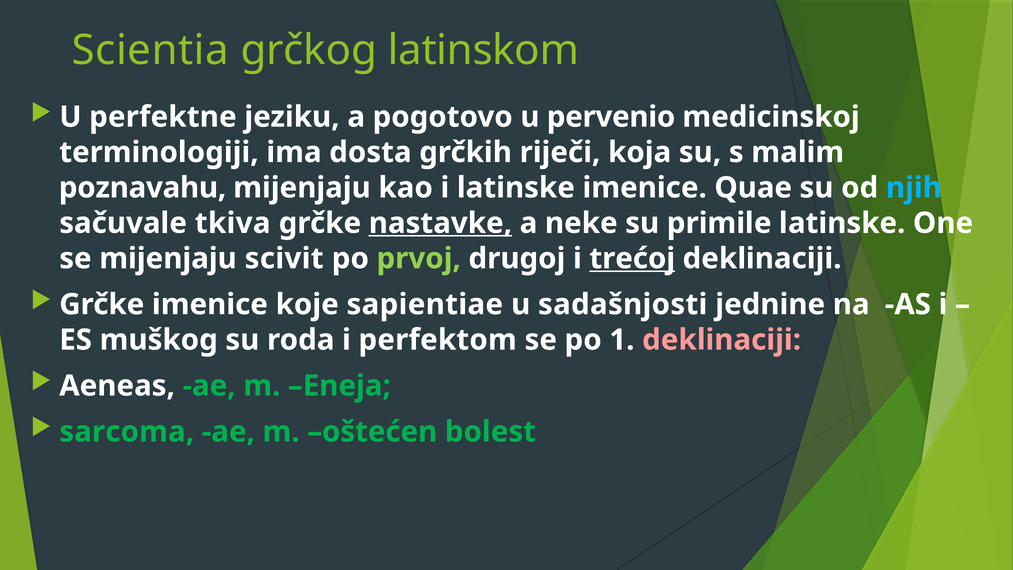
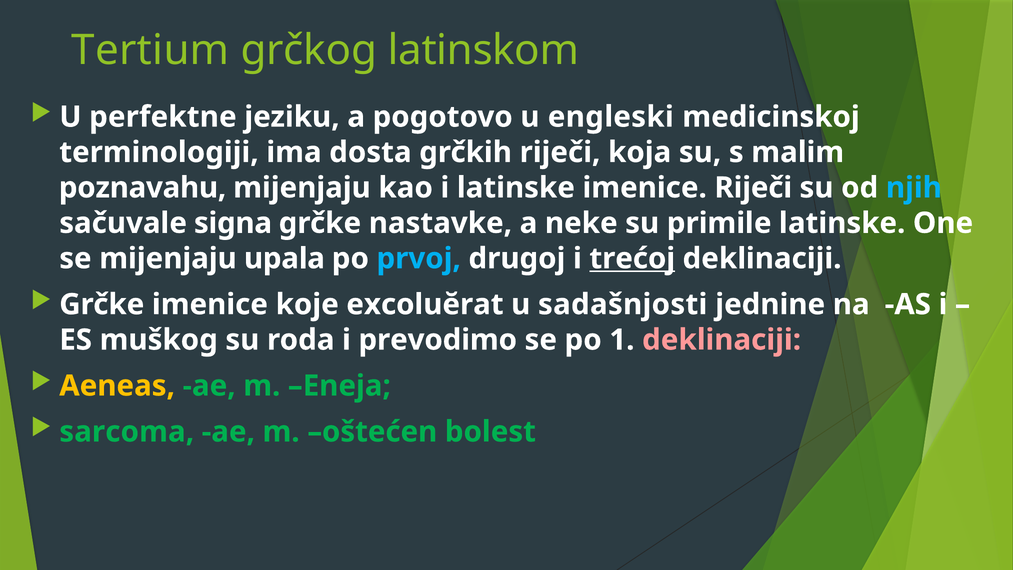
Scientia: Scientia -> Tertium (150, 50)
pervenio: pervenio -> engleski (611, 117)
imenice Quae: Quae -> Riječi (753, 188)
tkiva: tkiva -> signa (233, 223)
nastavke underline: present -> none (440, 223)
scivit: scivit -> upala (284, 258)
prvoj colour: light green -> light blue (419, 258)
sapientiae: sapientiae -> excoluĕrat (425, 304)
perfektom: perfektom -> prevodimo (438, 340)
Aeneas colour: white -> yellow (117, 386)
